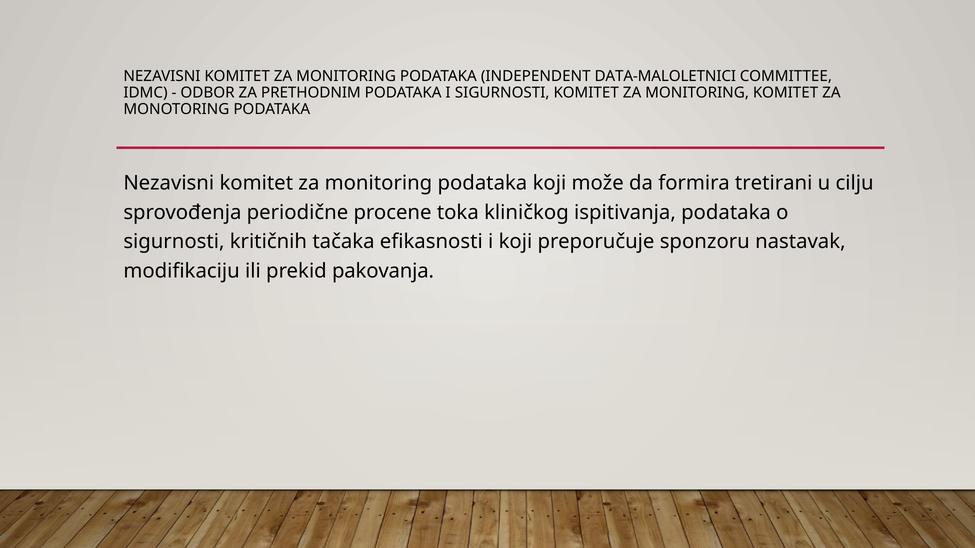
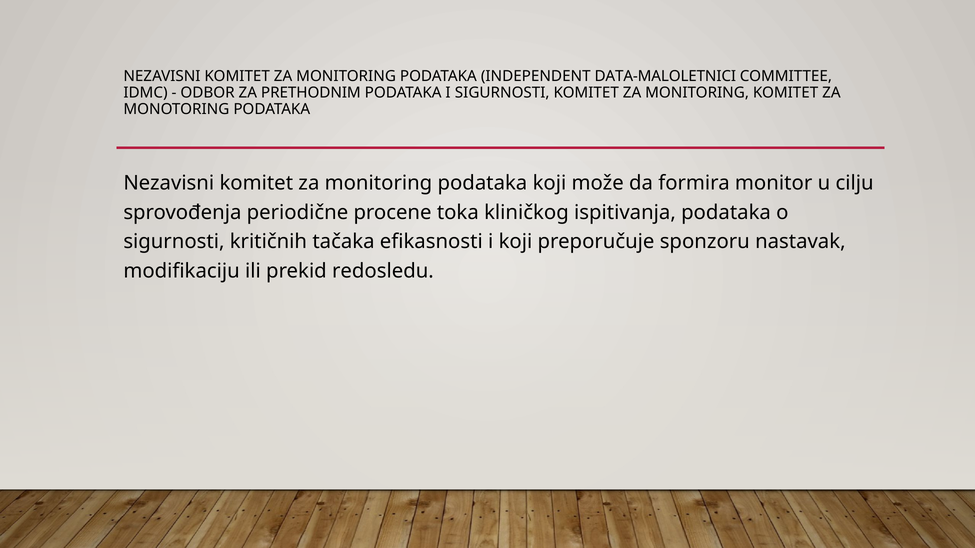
tretirani: tretirani -> monitor (774, 183)
pakovanja: pakovanja -> redosledu (383, 271)
